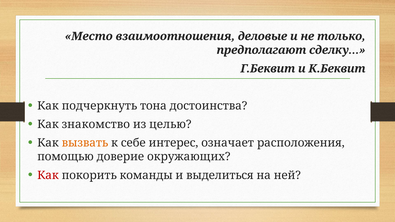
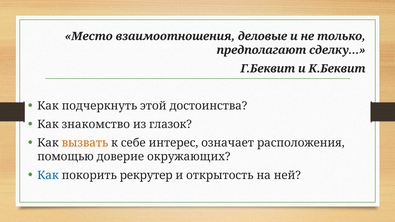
тона: тона -> этой (153, 106)
целью: целью -> глазок (170, 124)
Как colour: red -> blue (48, 175)
команды: команды -> рекрутер (146, 175)
выделиться: выделиться -> открытость (220, 175)
